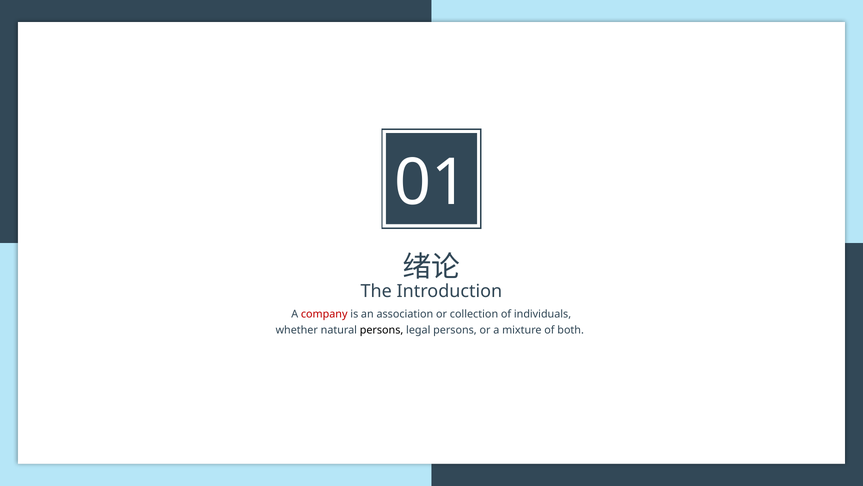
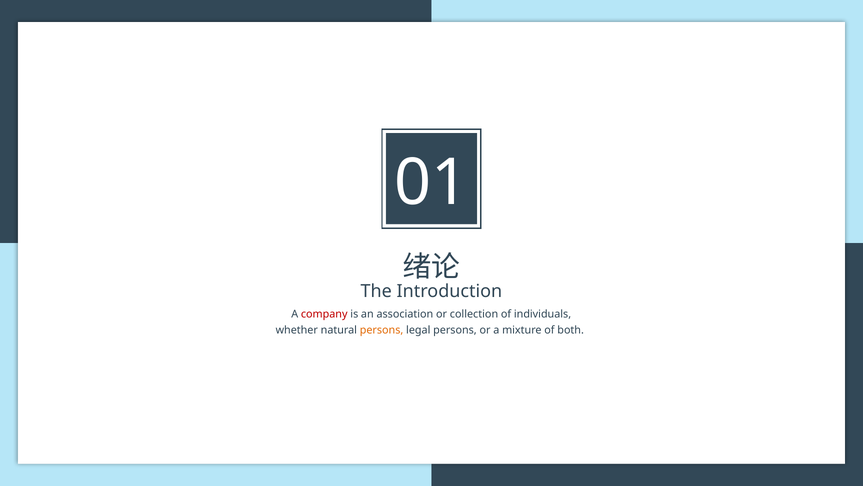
persons colour: black -> orange (382, 330)
